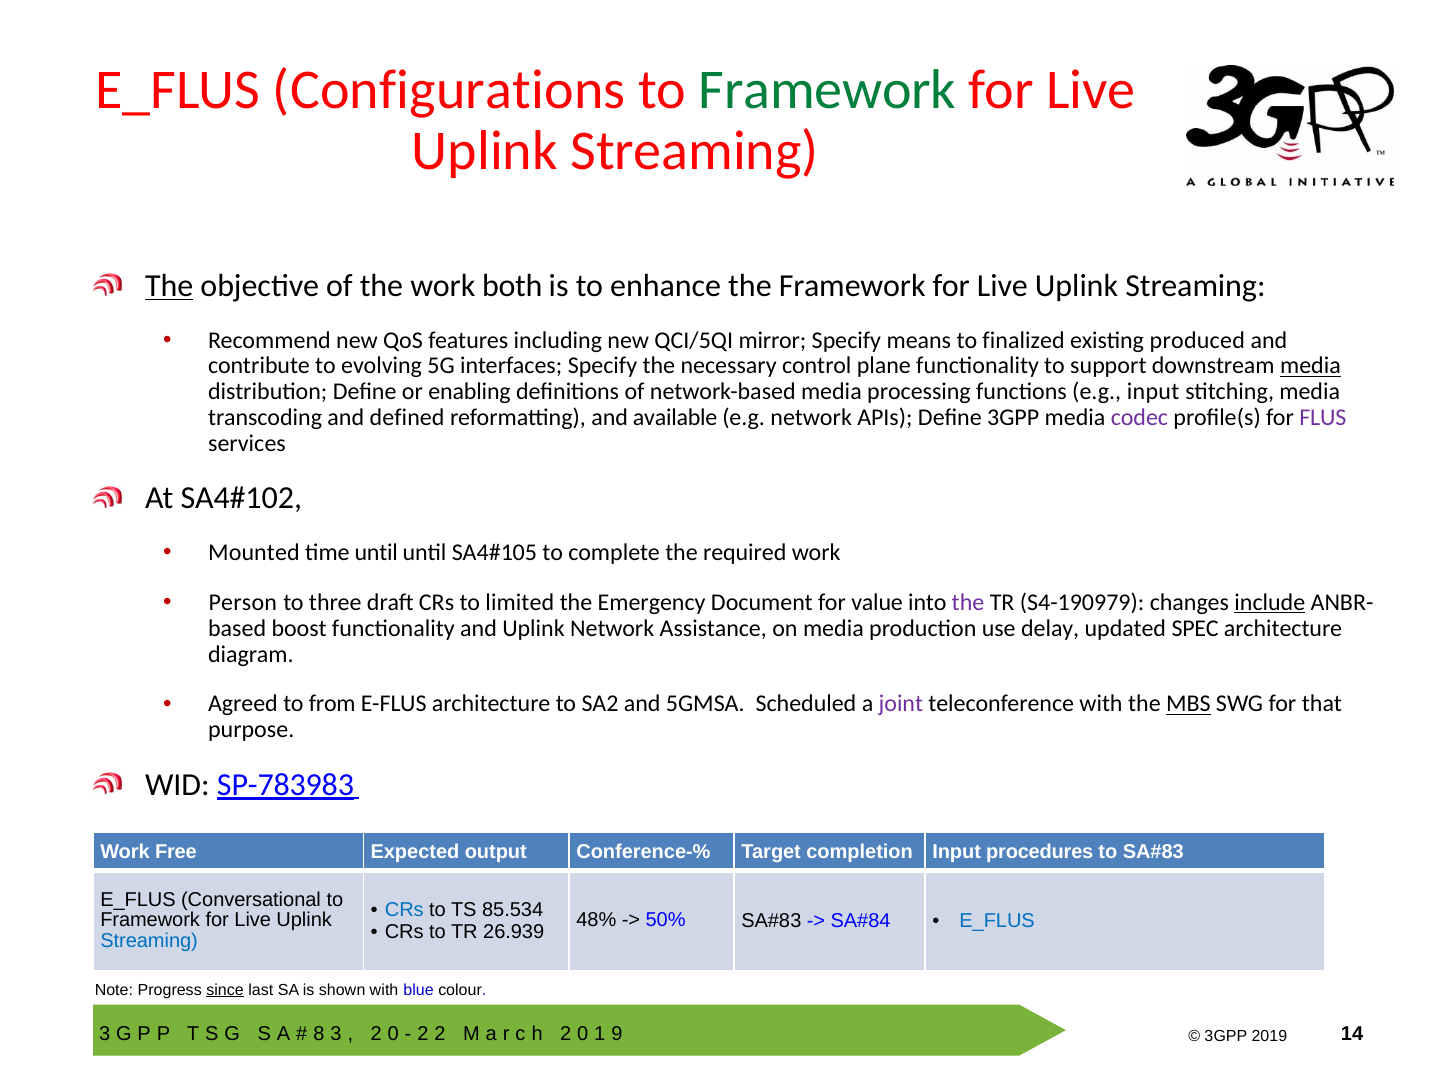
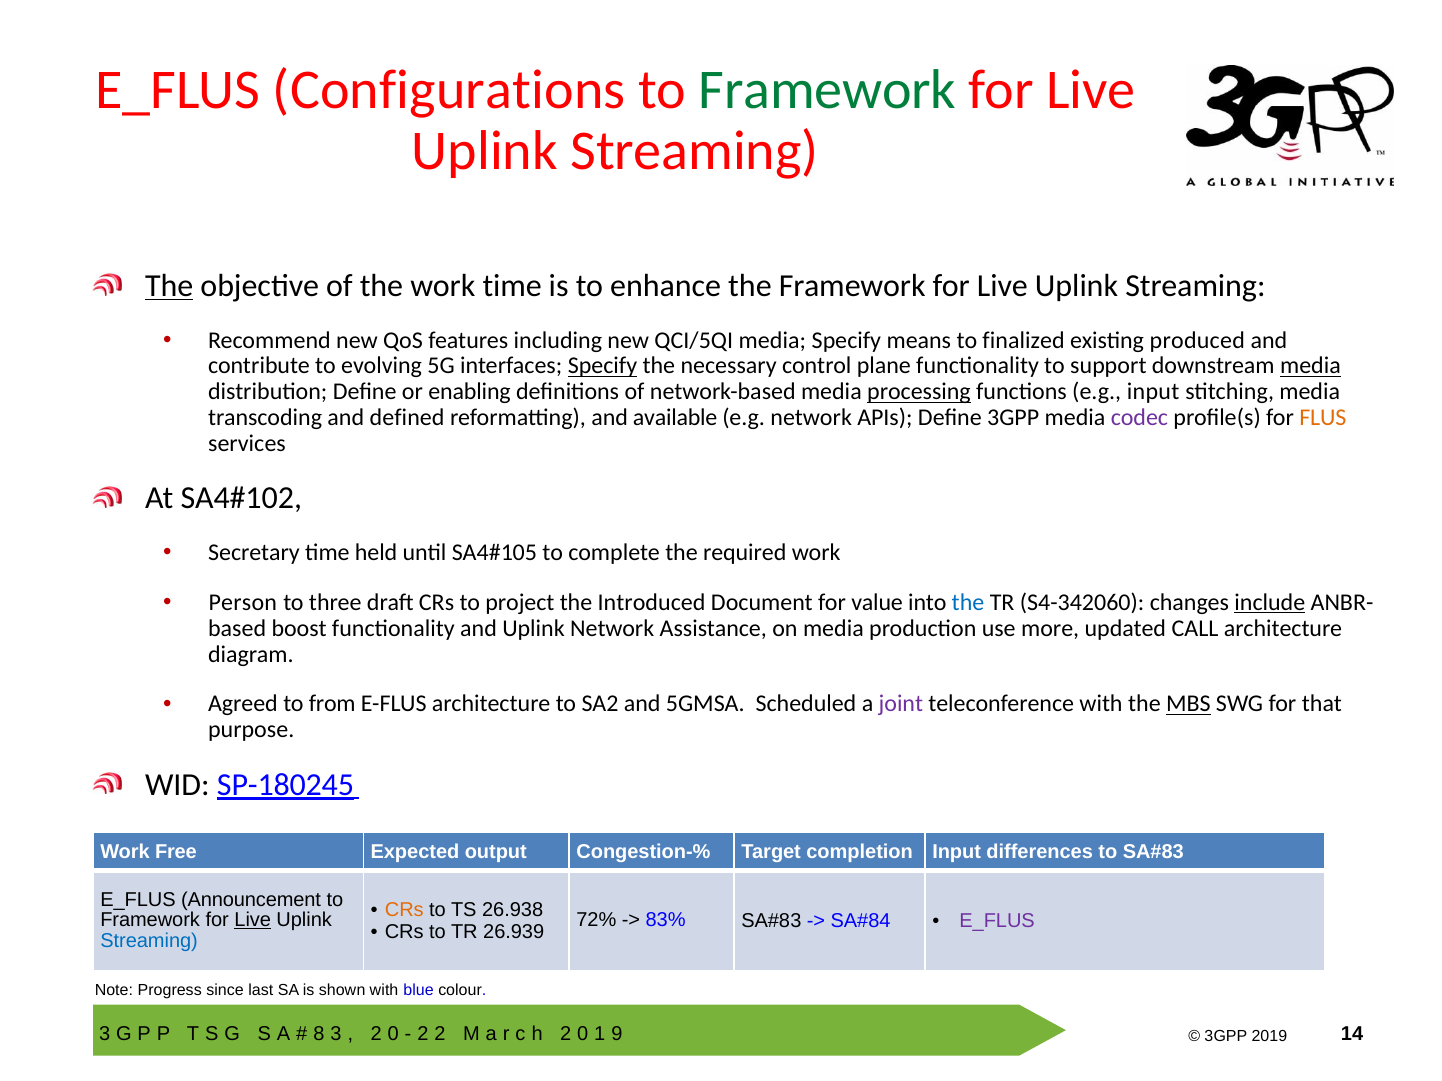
work both: both -> time (512, 286)
QCI/5QI mirror: mirror -> media (772, 340)
Specify underline: none -> present (602, 366)
processing underline: none -> present (919, 392)
FLUS colour: purple -> orange (1323, 418)
Mounted: Mounted -> Secretary (254, 553)
time until: until -> held (376, 553)
limited: limited -> project (520, 603)
Emergency: Emergency -> Introduced (652, 603)
the colour: purple -> blue (968, 603)
S4-190979: S4-190979 -> S4-342060 (1082, 603)
delay: delay -> more (1050, 628)
SPEC: SPEC -> CALL (1195, 628)
SP-783983: SP-783983 -> SP-180245 (285, 785)
Conference-%: Conference-% -> Congestion-% (643, 852)
procedures: procedures -> differences (1040, 852)
Conversational: Conversational -> Announcement (251, 901)
CRs colour: blue -> orange (404, 910)
85.534: 85.534 -> 26.938 (513, 910)
Live underline: none -> present (253, 921)
48%: 48% -> 72% (596, 921)
50%: 50% -> 83% (666, 921)
E_FLUS colour: blue -> purple (997, 922)
since underline: present -> none (225, 990)
